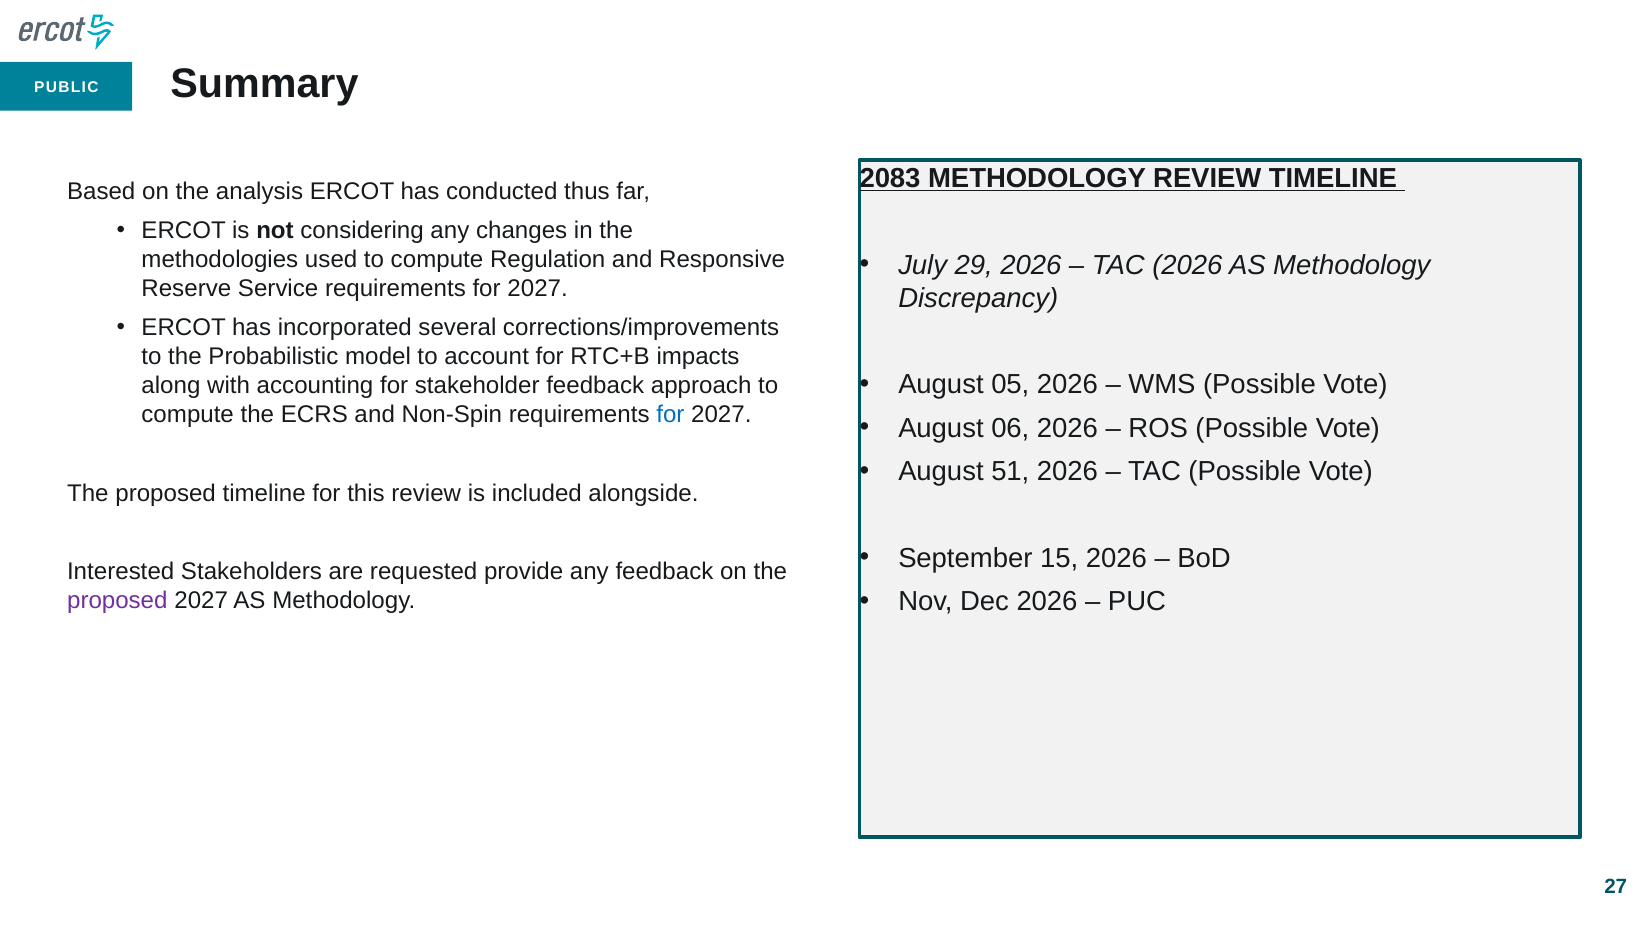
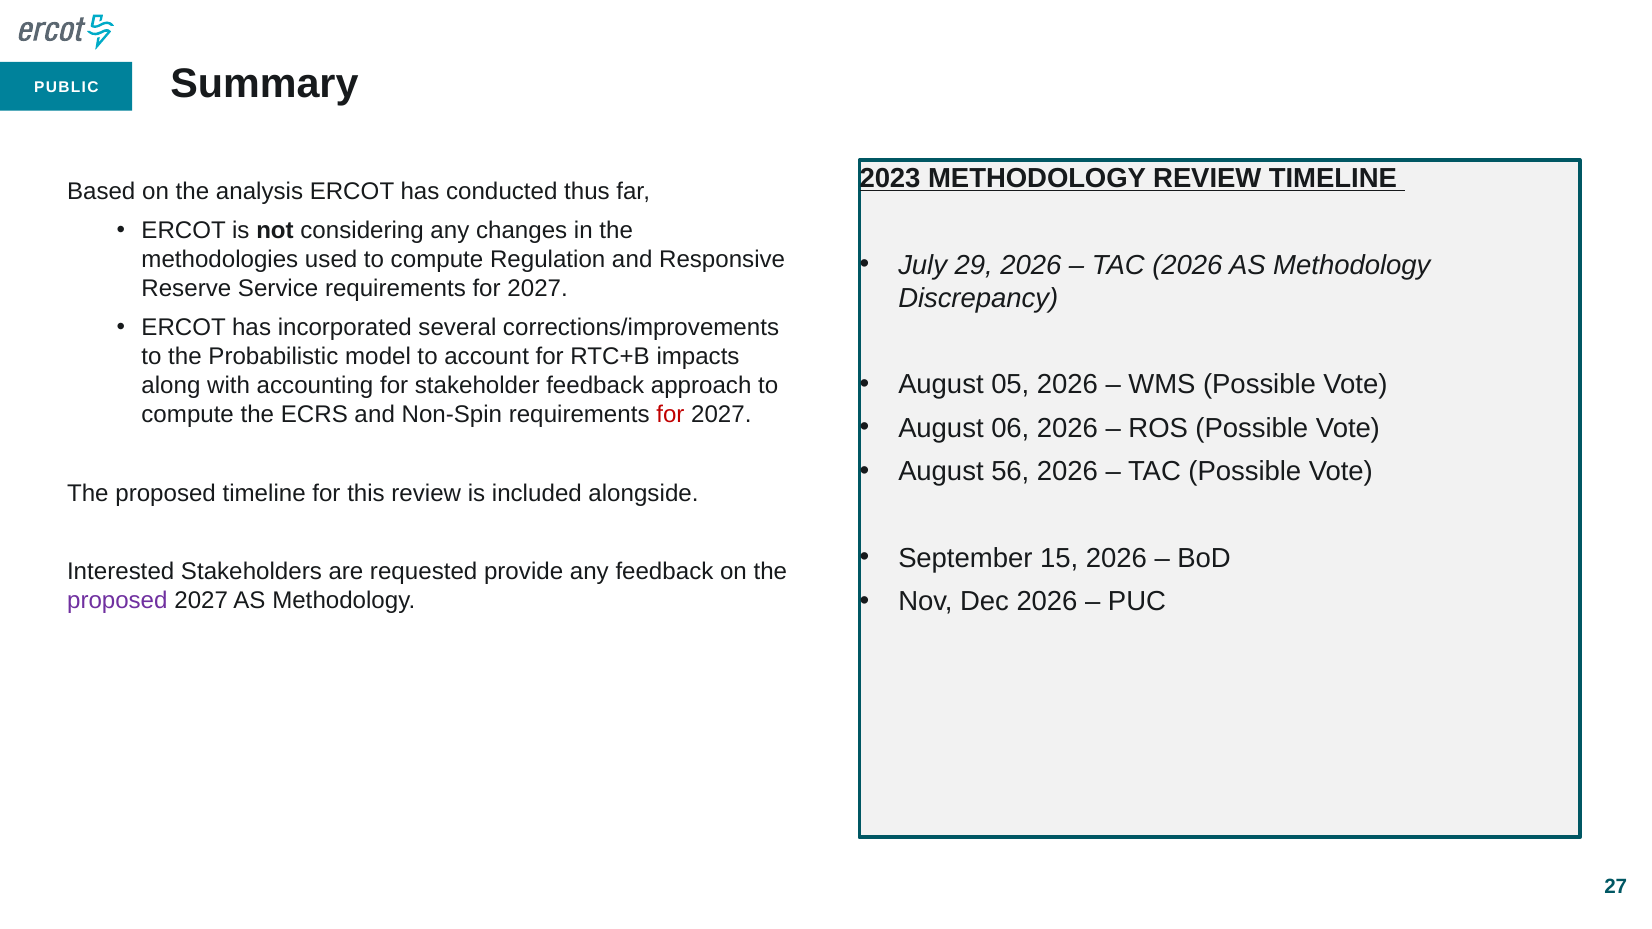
2083: 2083 -> 2023 (890, 178)
for colour: blue -> red (670, 415)
51: 51 -> 56 (1010, 472)
